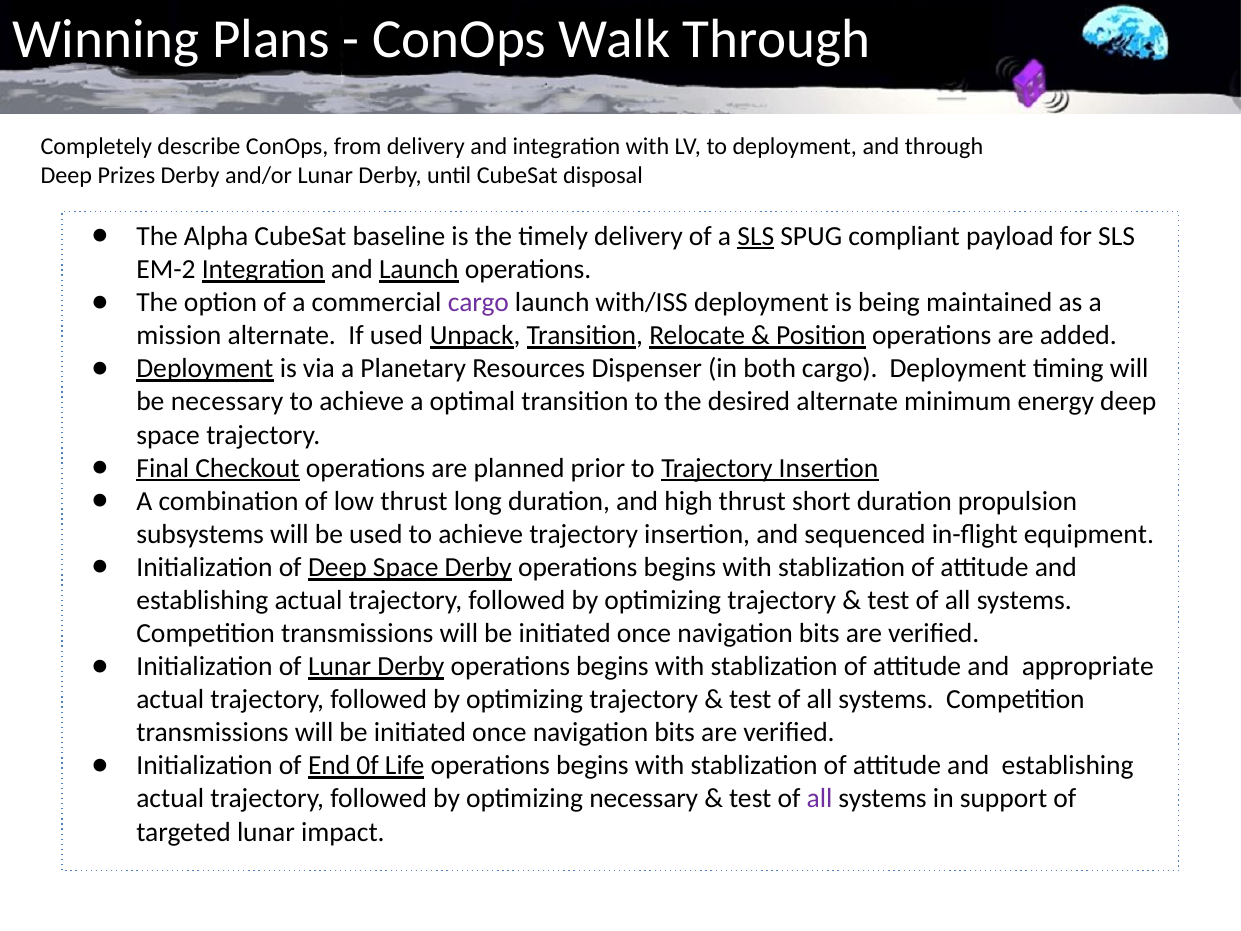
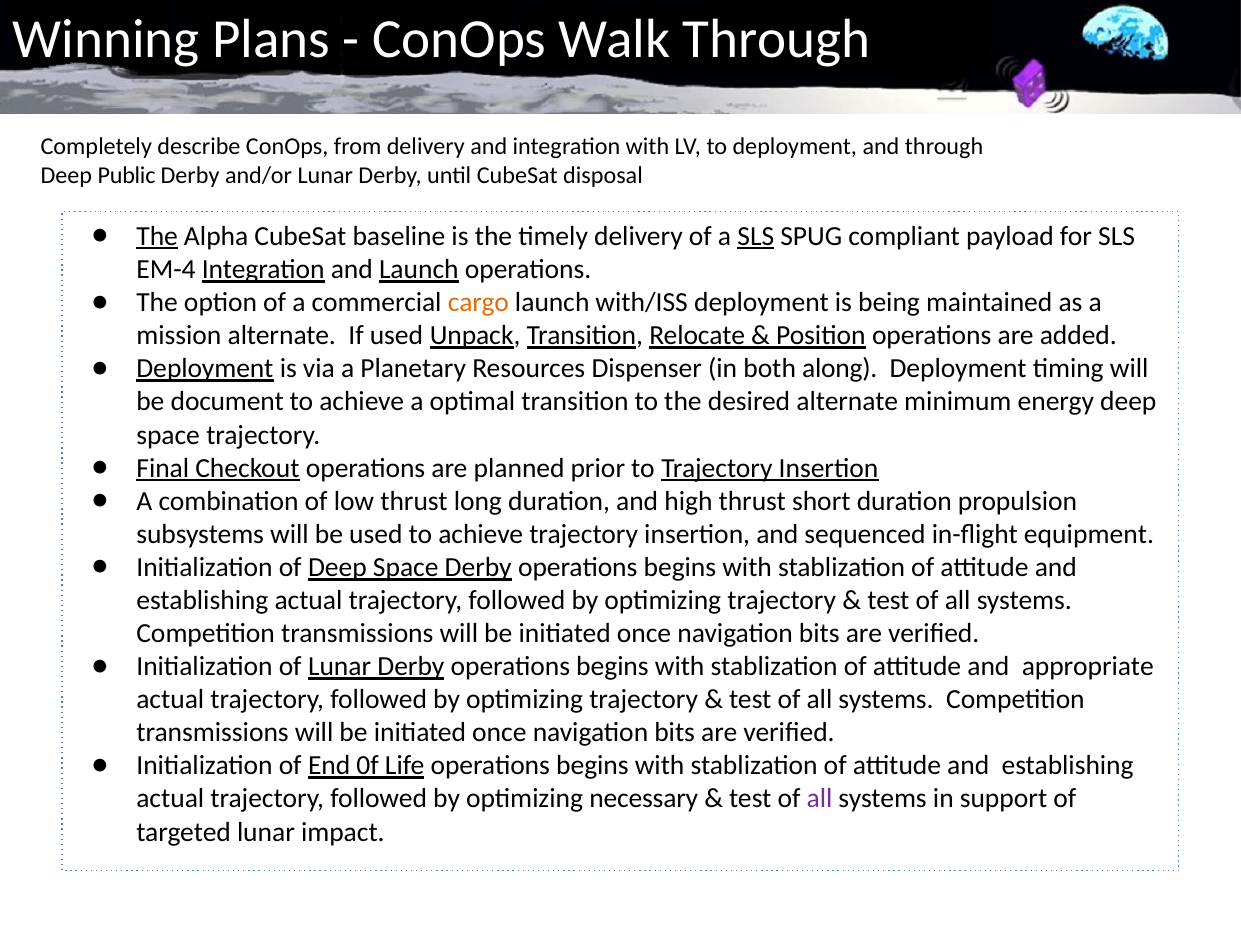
Prizes: Prizes -> Public (127, 175)
The underline: none -> present (157, 236)
EM-2: EM-2 -> EM-4 (166, 269)
cargo colour: purple -> orange (478, 303)
both cargo: cargo -> along (840, 369)
be necessary: necessary -> document (227, 402)
